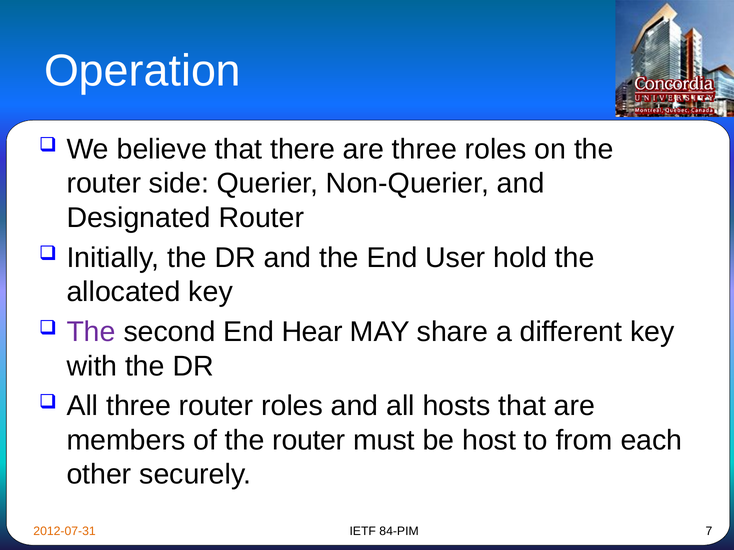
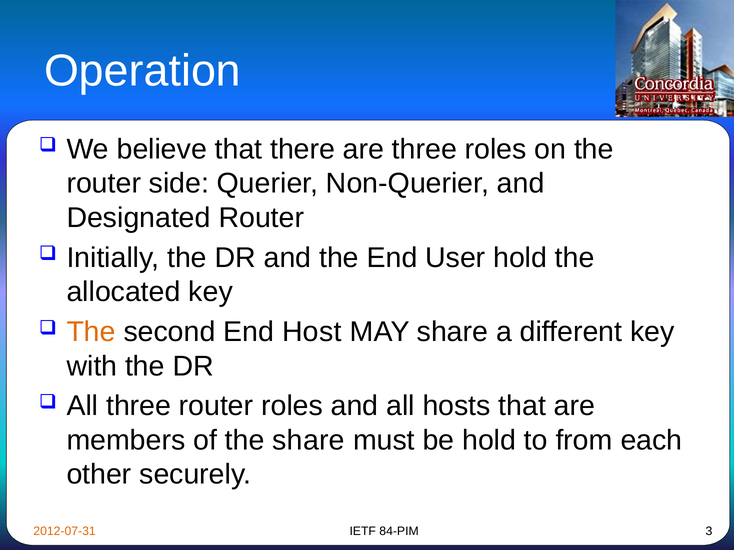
The colour: purple -> orange (91, 332)
Hear: Hear -> Host (312, 332)
of the router: router -> share (309, 441)
be host: host -> hold (489, 441)
7: 7 -> 3 (709, 532)
